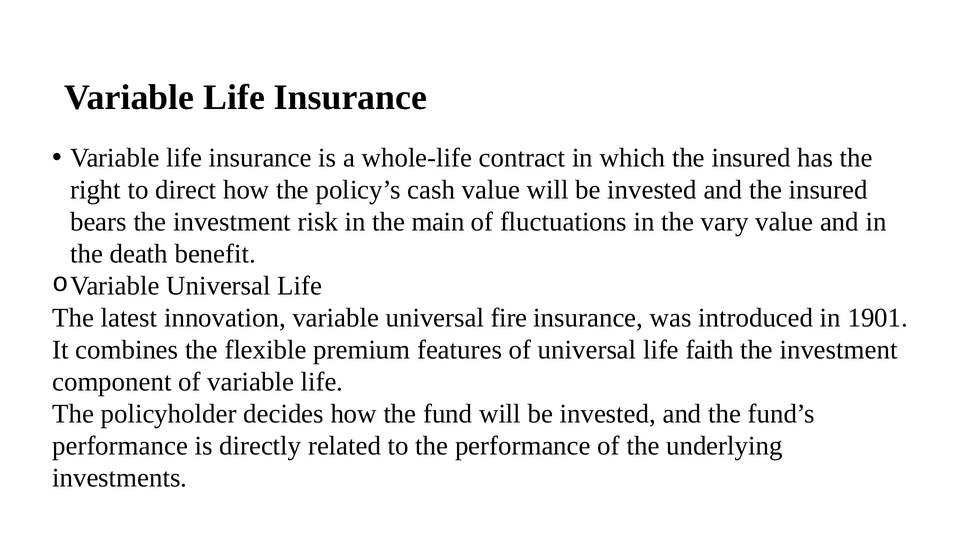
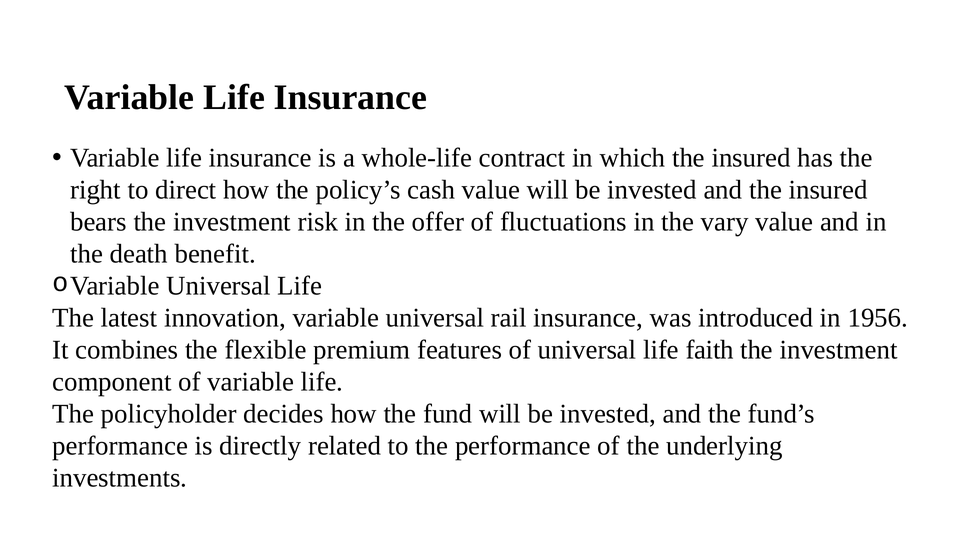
main: main -> offer (438, 222)
fire: fire -> rail (509, 318)
1901: 1901 -> 1956 (878, 318)
